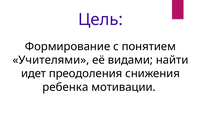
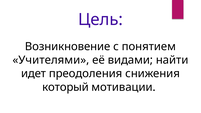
Формирование: Формирование -> Возникновение (68, 47)
ребенка: ребенка -> который (66, 87)
